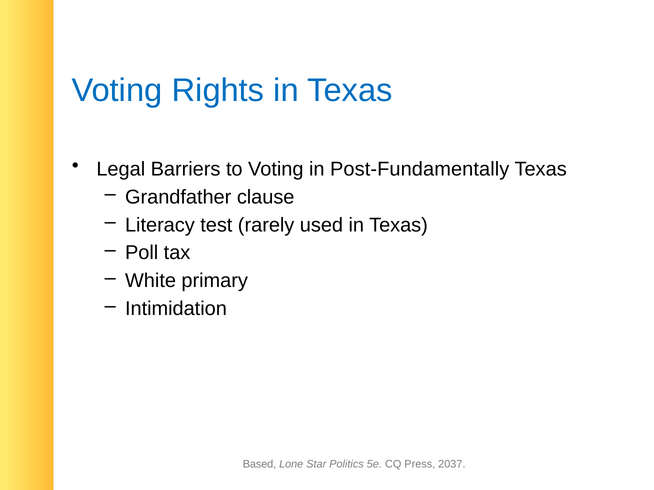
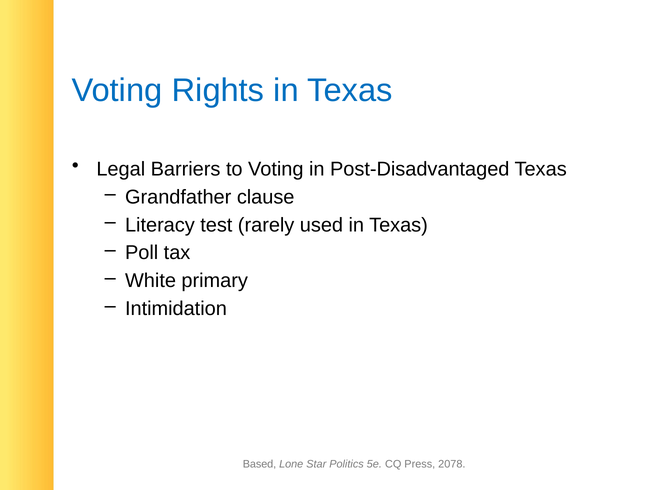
Post-Fundamentally: Post-Fundamentally -> Post-Disadvantaged (420, 169)
2037: 2037 -> 2078 (452, 465)
